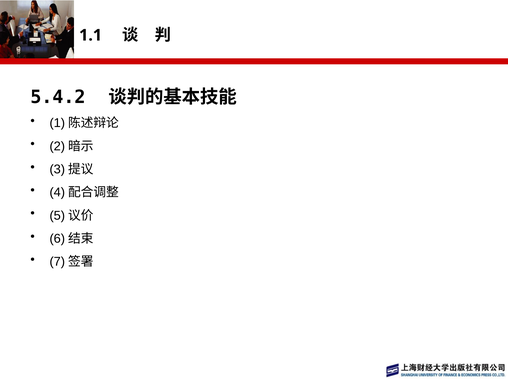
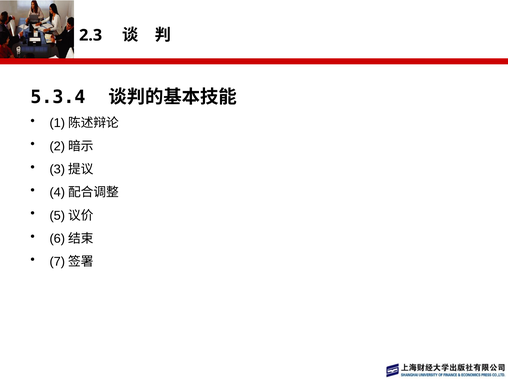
1.1: 1.1 -> 2.3 (91, 35)
5.4.2: 5.4.2 -> 5.3.4 (58, 97)
